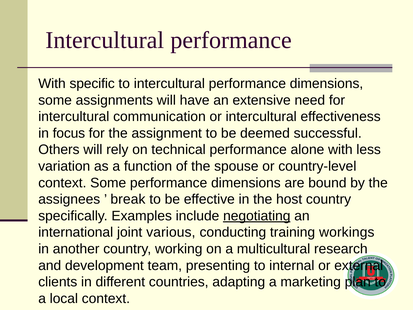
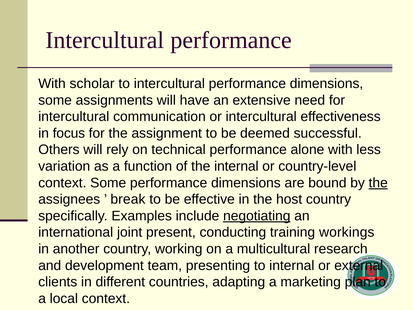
specific: specific -> scholar (92, 84)
the spouse: spouse -> internal (236, 166)
the underline: none -> present (378, 183)
various: various -> present (171, 232)
